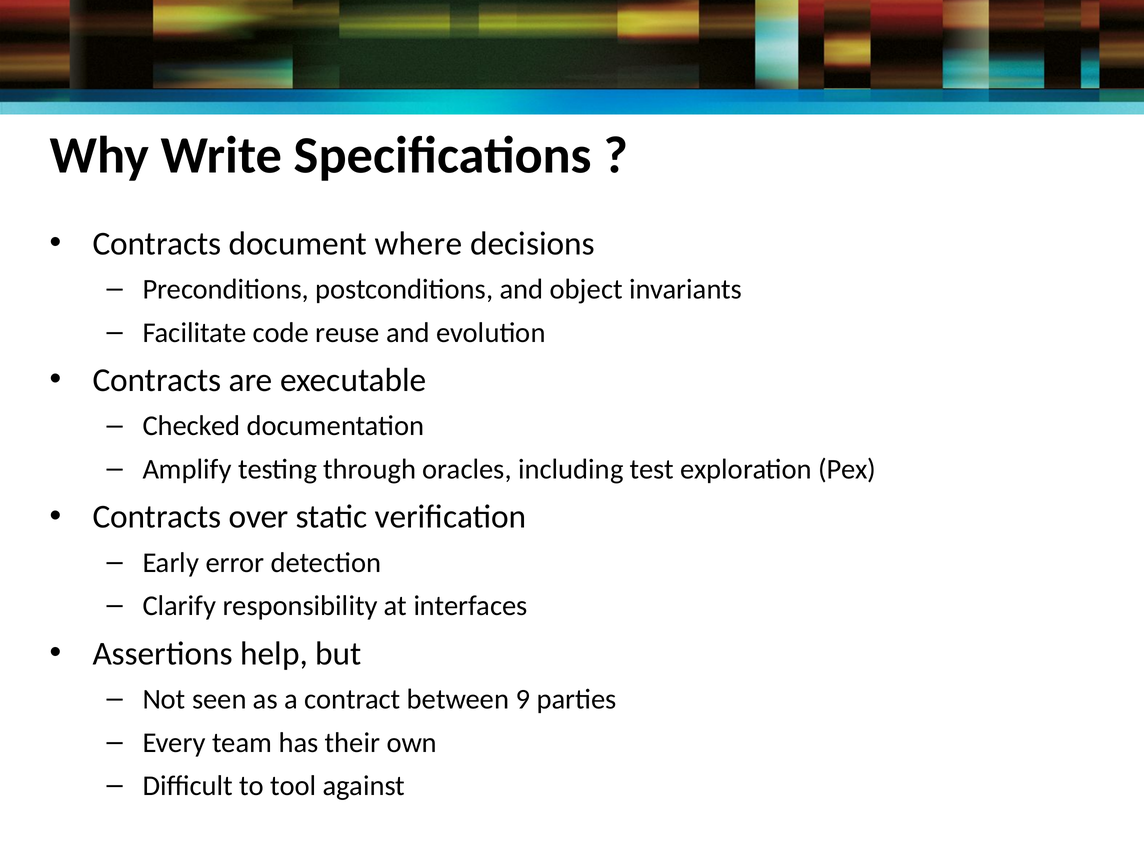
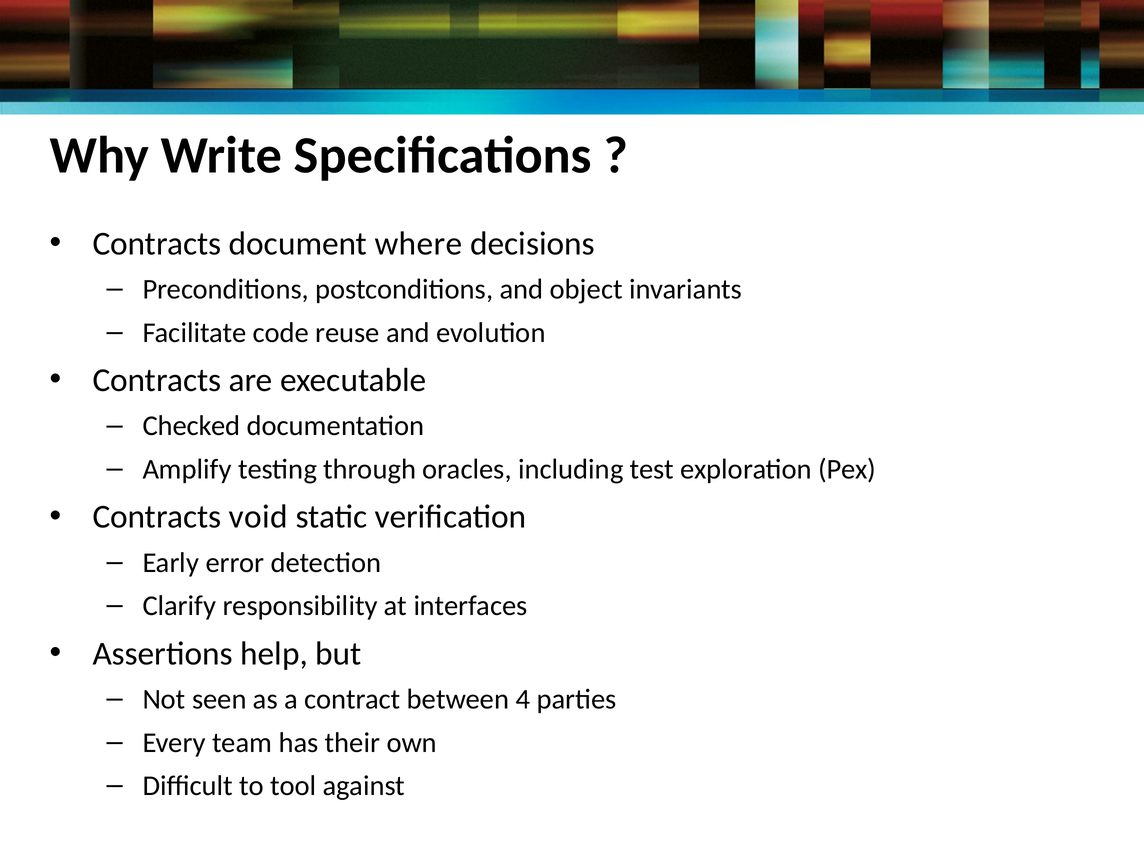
over: over -> void (258, 517)
9: 9 -> 4 (523, 699)
